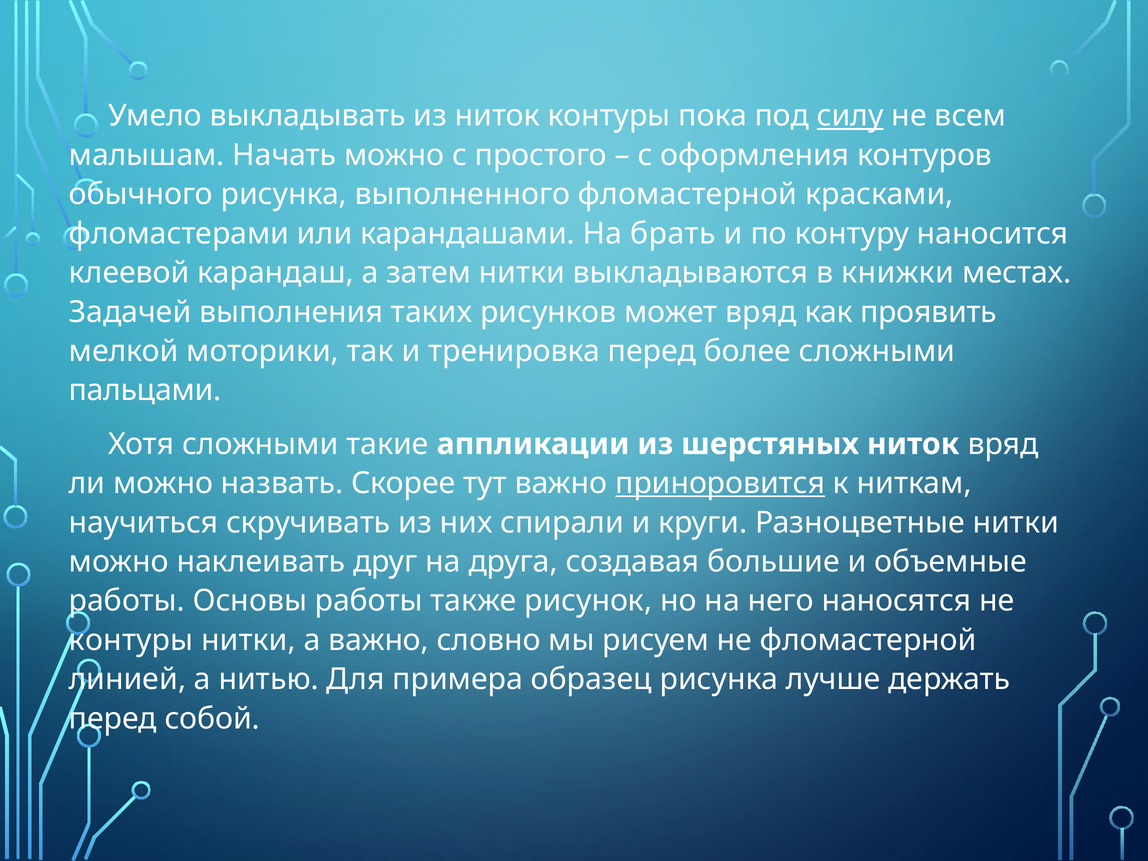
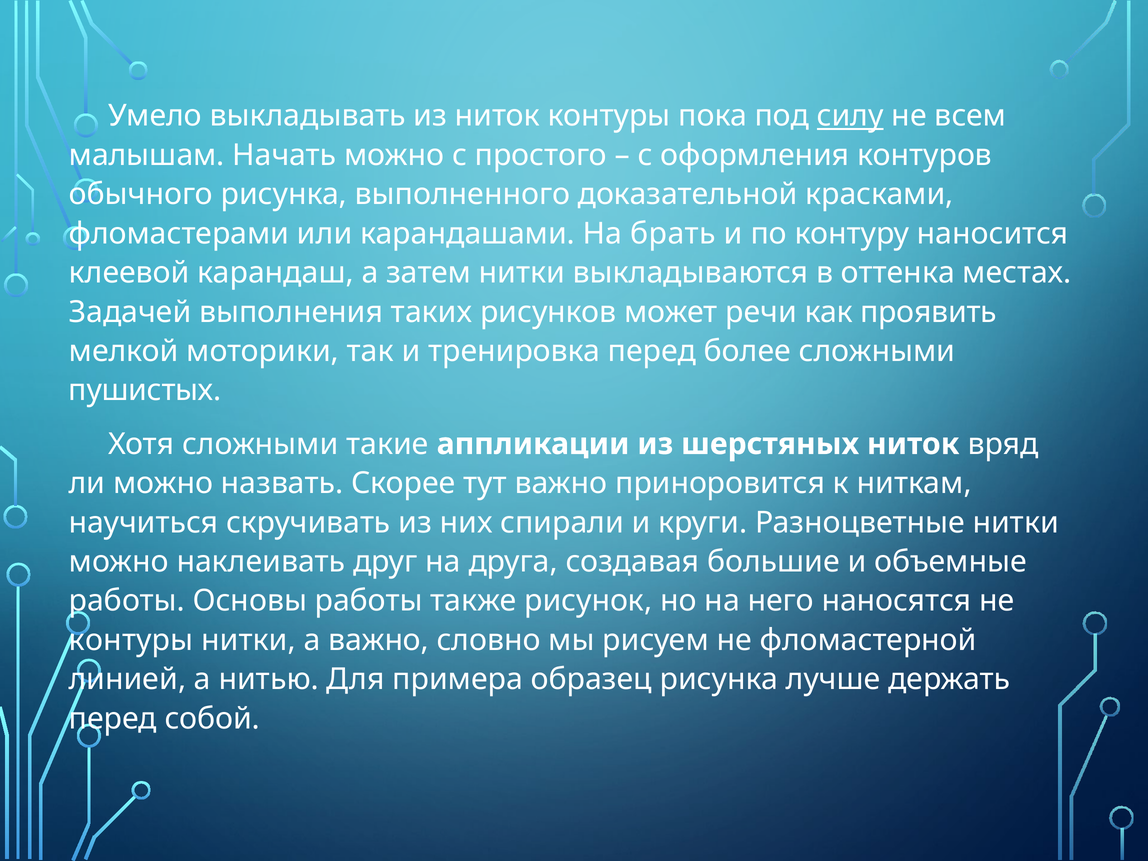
выполненного фломастерной: фломастерной -> доказательной (688, 194)
книжки: книжки -> оттенка (898, 273)
может вряд: вряд -> речи (761, 312)
пальцами: пальцами -> пушистых (145, 390)
приноровится underline: present -> none (720, 483)
